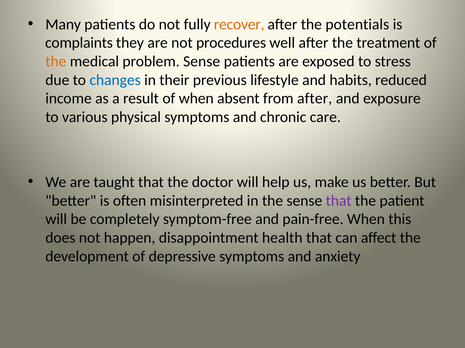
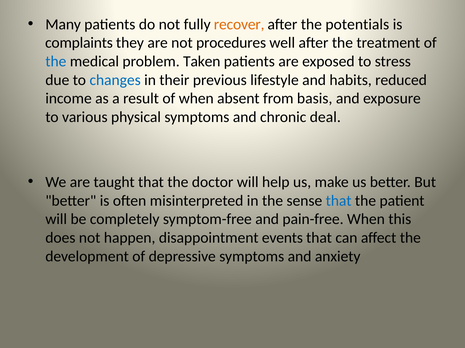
the colour: orange -> blue (56, 62)
problem Sense: Sense -> Taken (202, 62)
from after: after -> basis (315, 99)
care: care -> deal (325, 117)
that colour: purple -> blue (339, 201)
health: health -> events (282, 238)
